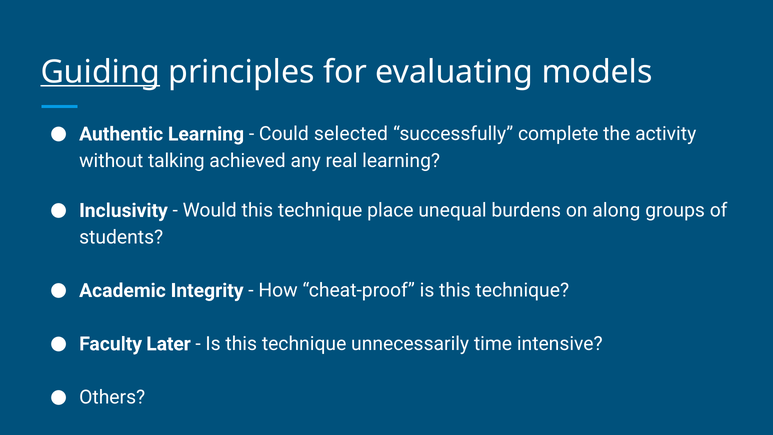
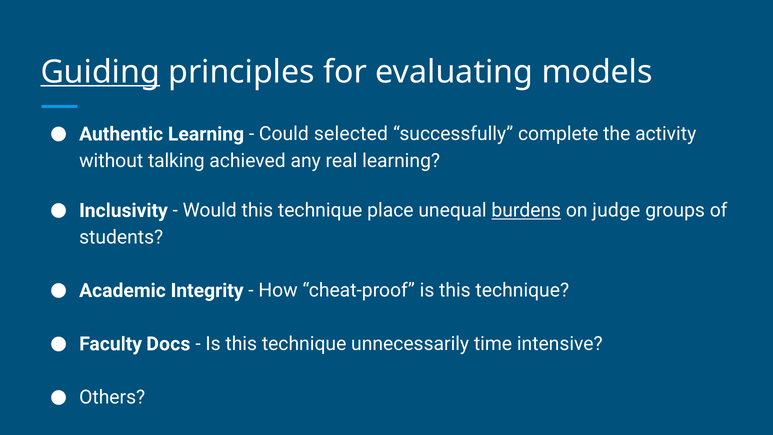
burdens underline: none -> present (526, 210)
along: along -> judge (616, 210)
Later: Later -> Docs (168, 344)
